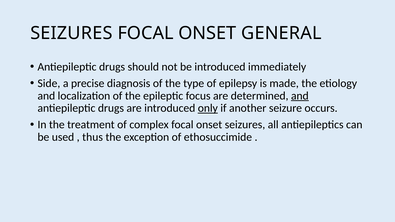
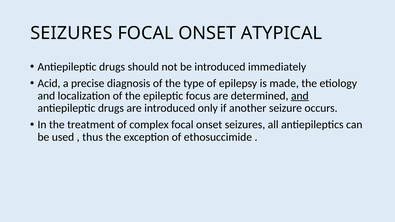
GENERAL: GENERAL -> ATYPICAL (281, 33)
Side: Side -> Acid (49, 83)
only underline: present -> none (208, 108)
